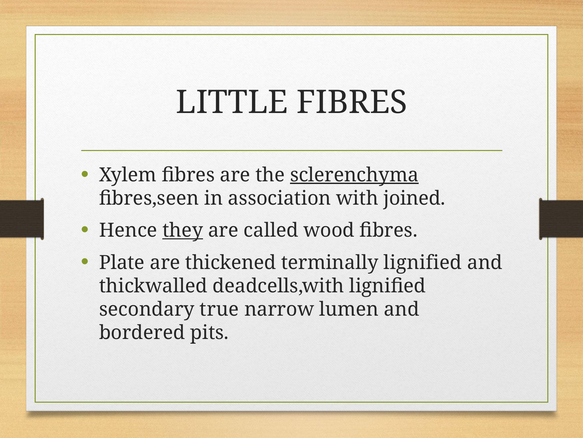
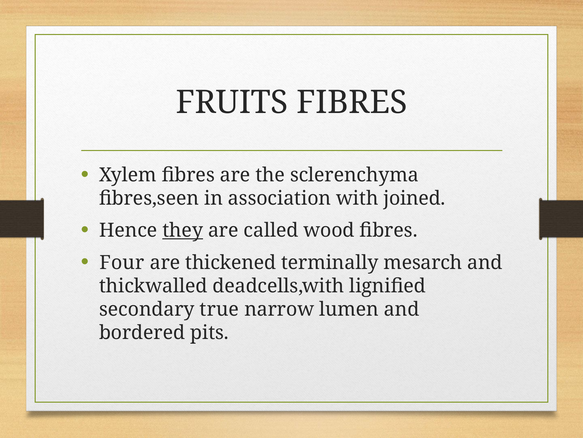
LITTLE: LITTLE -> FRUITS (232, 102)
sclerenchyma underline: present -> none (354, 175)
Plate: Plate -> Four (122, 262)
terminally lignified: lignified -> mesarch (423, 262)
